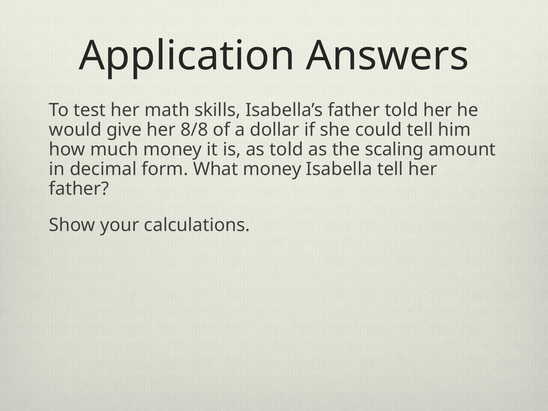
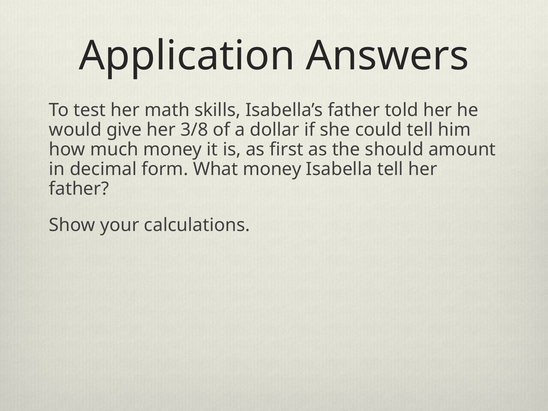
8/8: 8/8 -> 3/8 (194, 130)
as told: told -> first (286, 150)
scaling: scaling -> should (394, 150)
